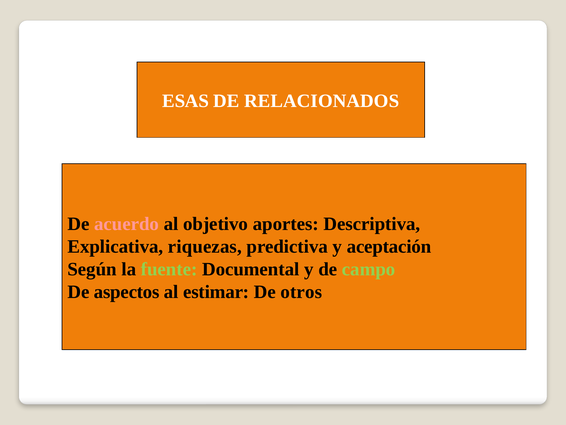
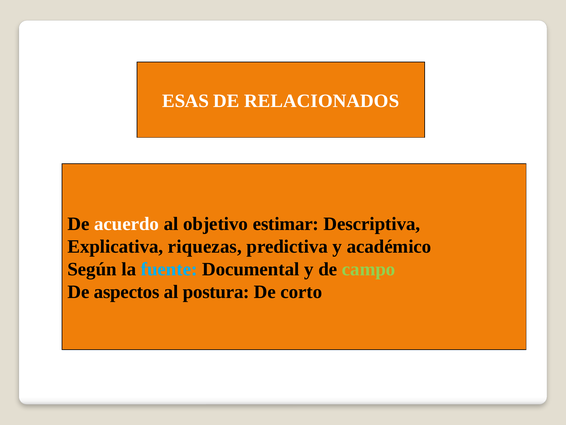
acuerdo colour: pink -> white (127, 224)
aportes: aportes -> estimar (286, 224)
aceptación: aceptación -> académico (389, 246)
fuente colour: light green -> light blue (169, 269)
estimar: estimar -> postura (216, 292)
otros: otros -> corto (301, 292)
